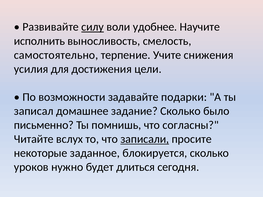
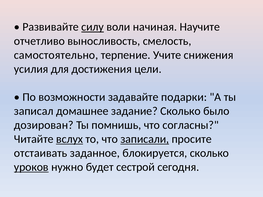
удобнее: удобнее -> начиная (155, 27)
исполнить: исполнить -> отчетливо (39, 41)
письменно: письменно -> дозирован (44, 125)
вслух underline: none -> present (70, 139)
некоторые: некоторые -> отстаивать (41, 153)
уроков underline: none -> present (31, 167)
длиться: длиться -> сестрой (136, 167)
